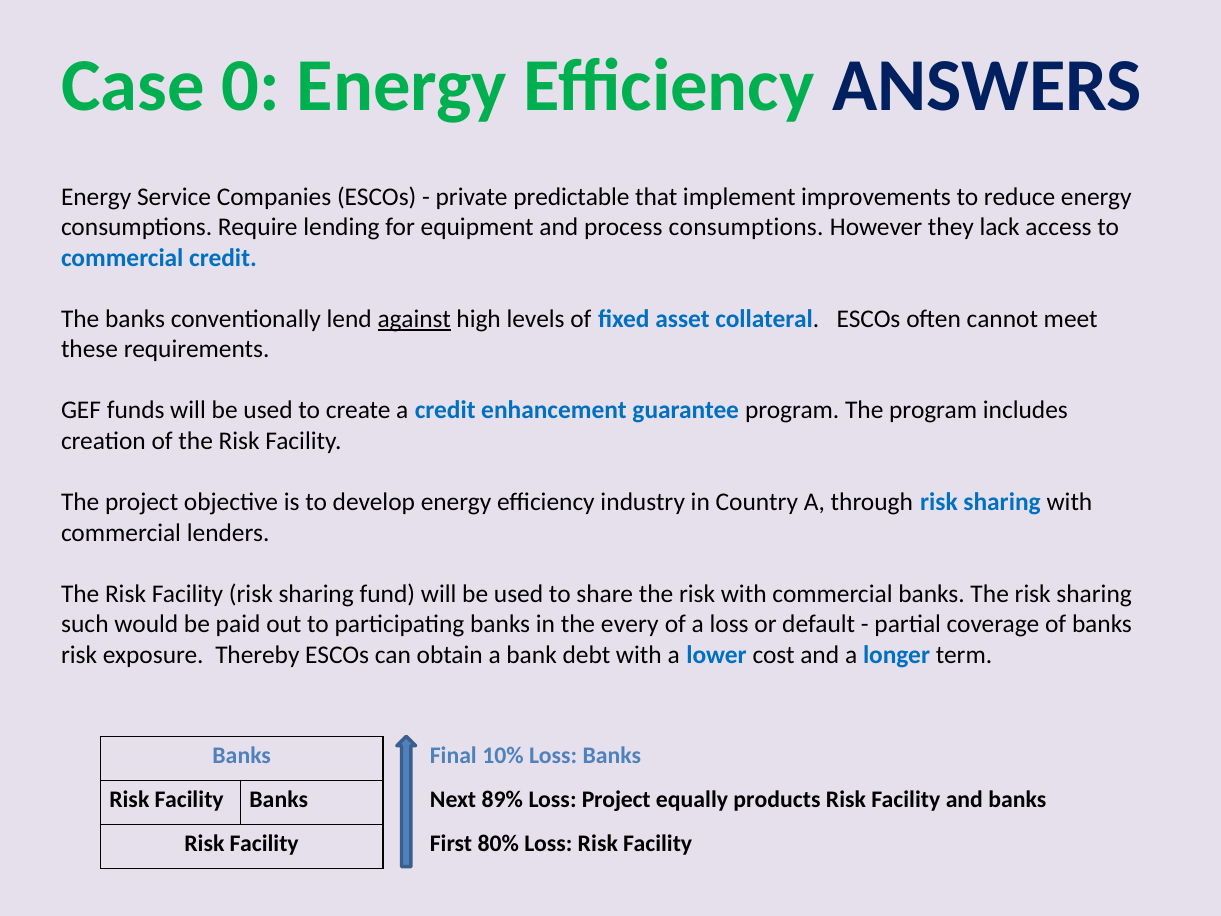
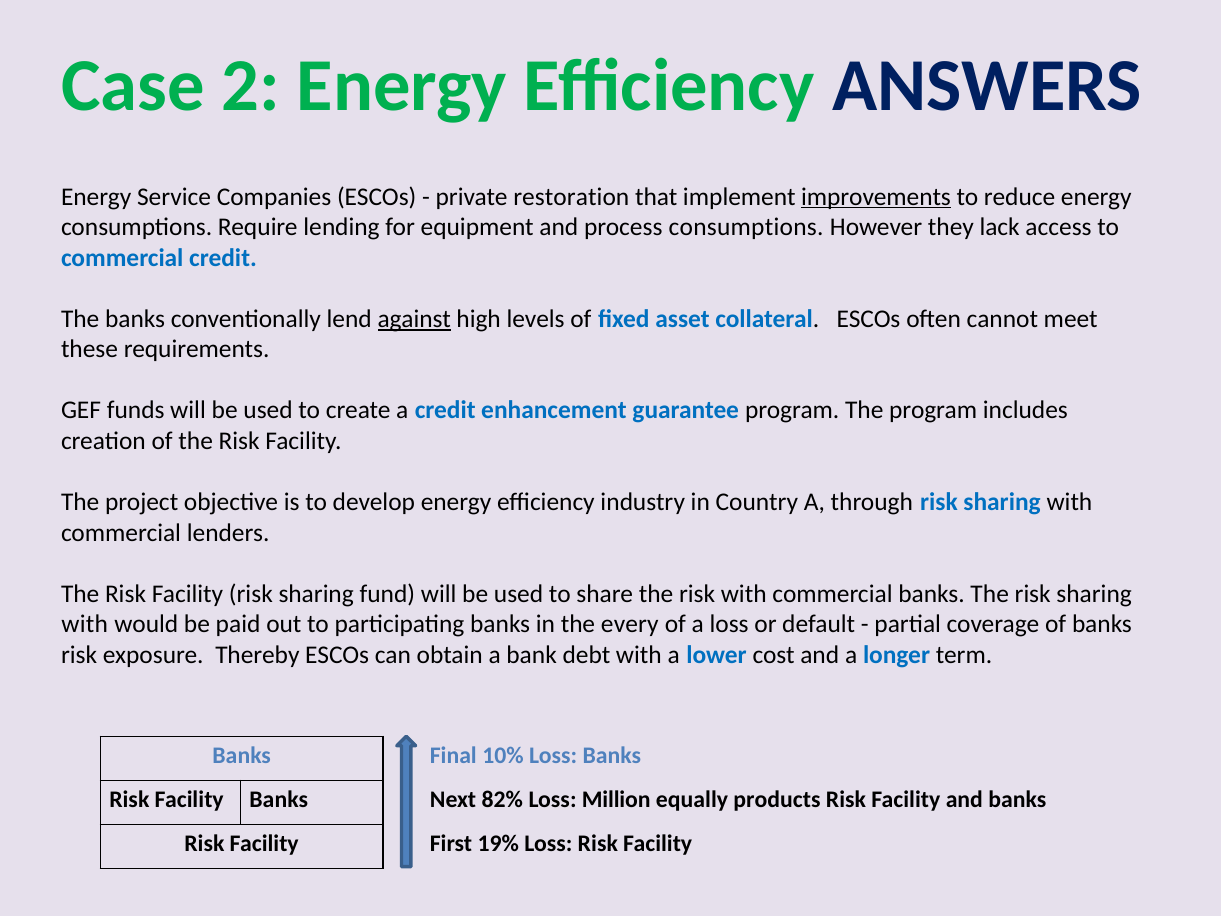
0: 0 -> 2 (251, 86)
predictable: predictable -> restoration (571, 197)
improvements underline: none -> present (876, 197)
such: such -> with (85, 624)
89%: 89% -> 82% (502, 799)
Loss Project: Project -> Million (616, 799)
80%: 80% -> 19% (498, 843)
